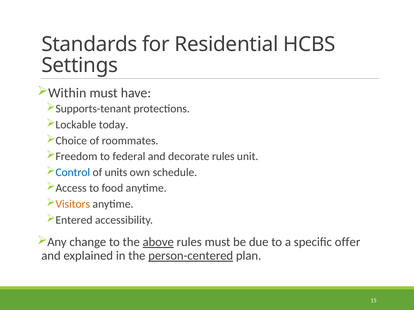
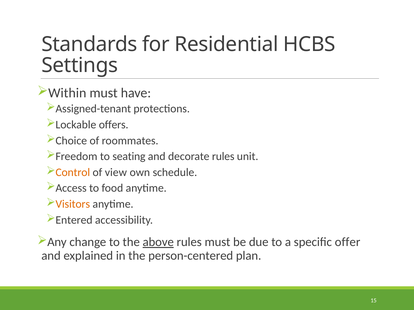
Supports-tenant: Supports-tenant -> Assigned-tenant (93, 109)
today: today -> offers (114, 125)
federal: federal -> seating (129, 157)
Control colour: blue -> orange (73, 173)
units: units -> view (116, 173)
person-centered underline: present -> none (191, 256)
